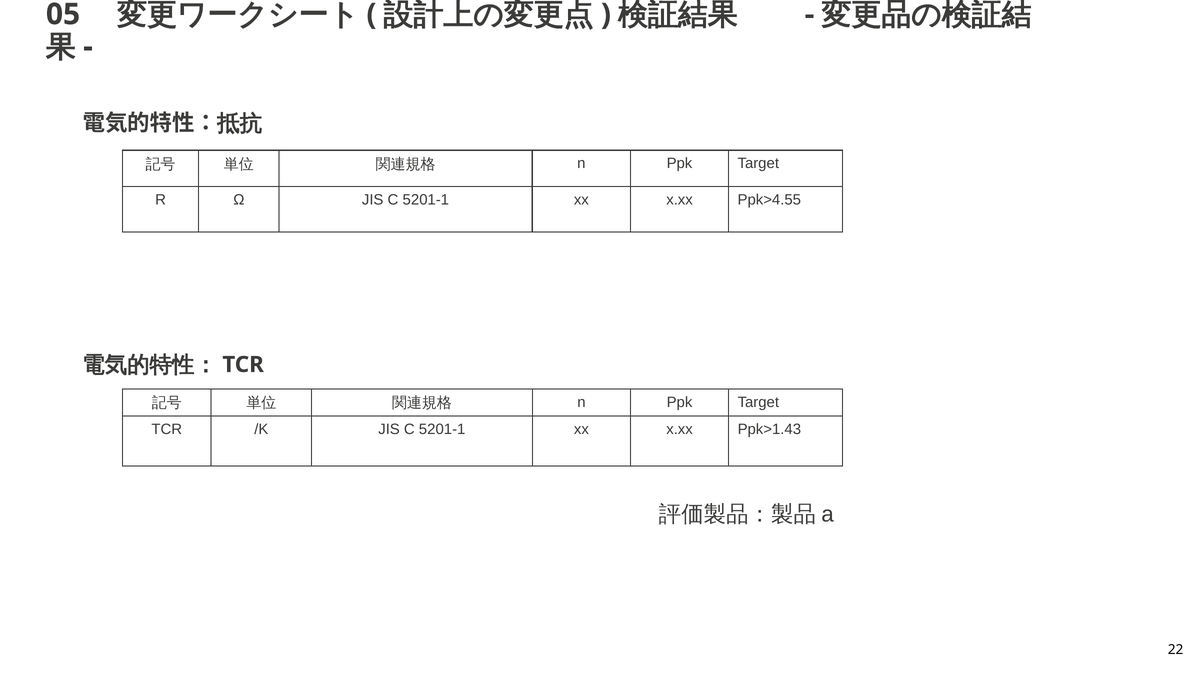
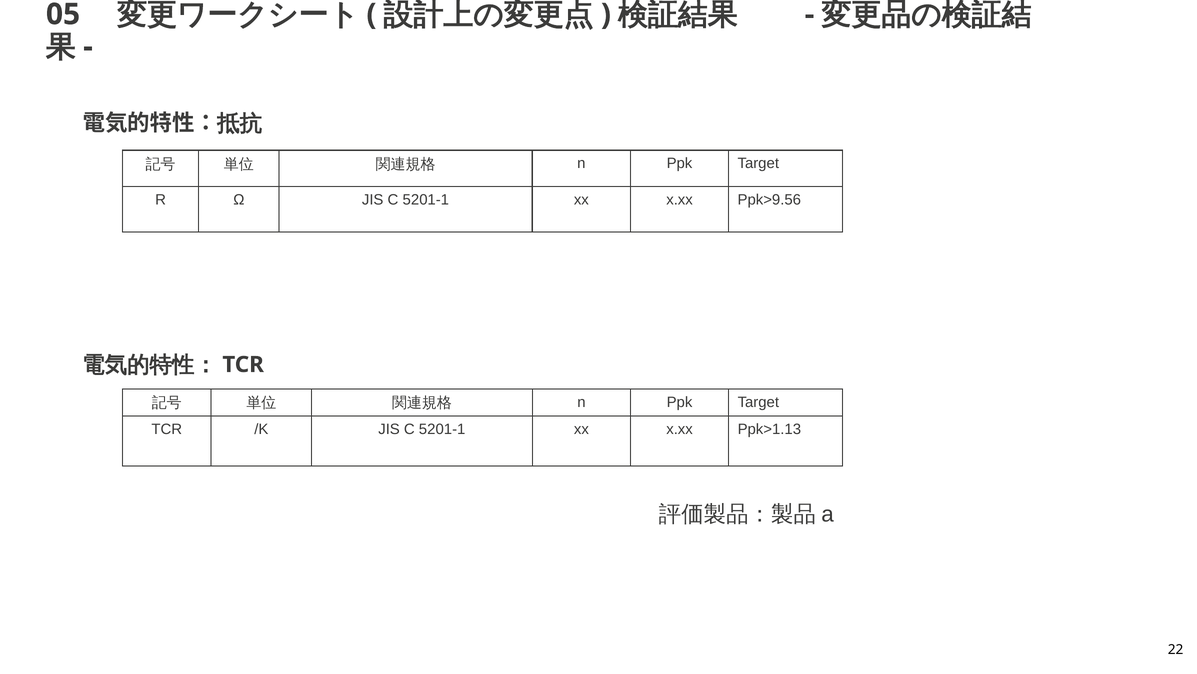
Ppk>4.55: Ppk>4.55 -> Ppk>9.56 (769, 200)
Ppk>1.43: Ppk>1.43 -> Ppk>1.13 (769, 429)
